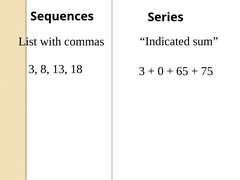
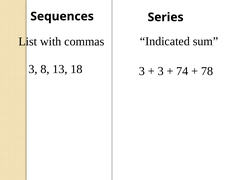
0: 0 -> 3 (161, 71)
65: 65 -> 74 (182, 71)
75: 75 -> 78 (207, 71)
